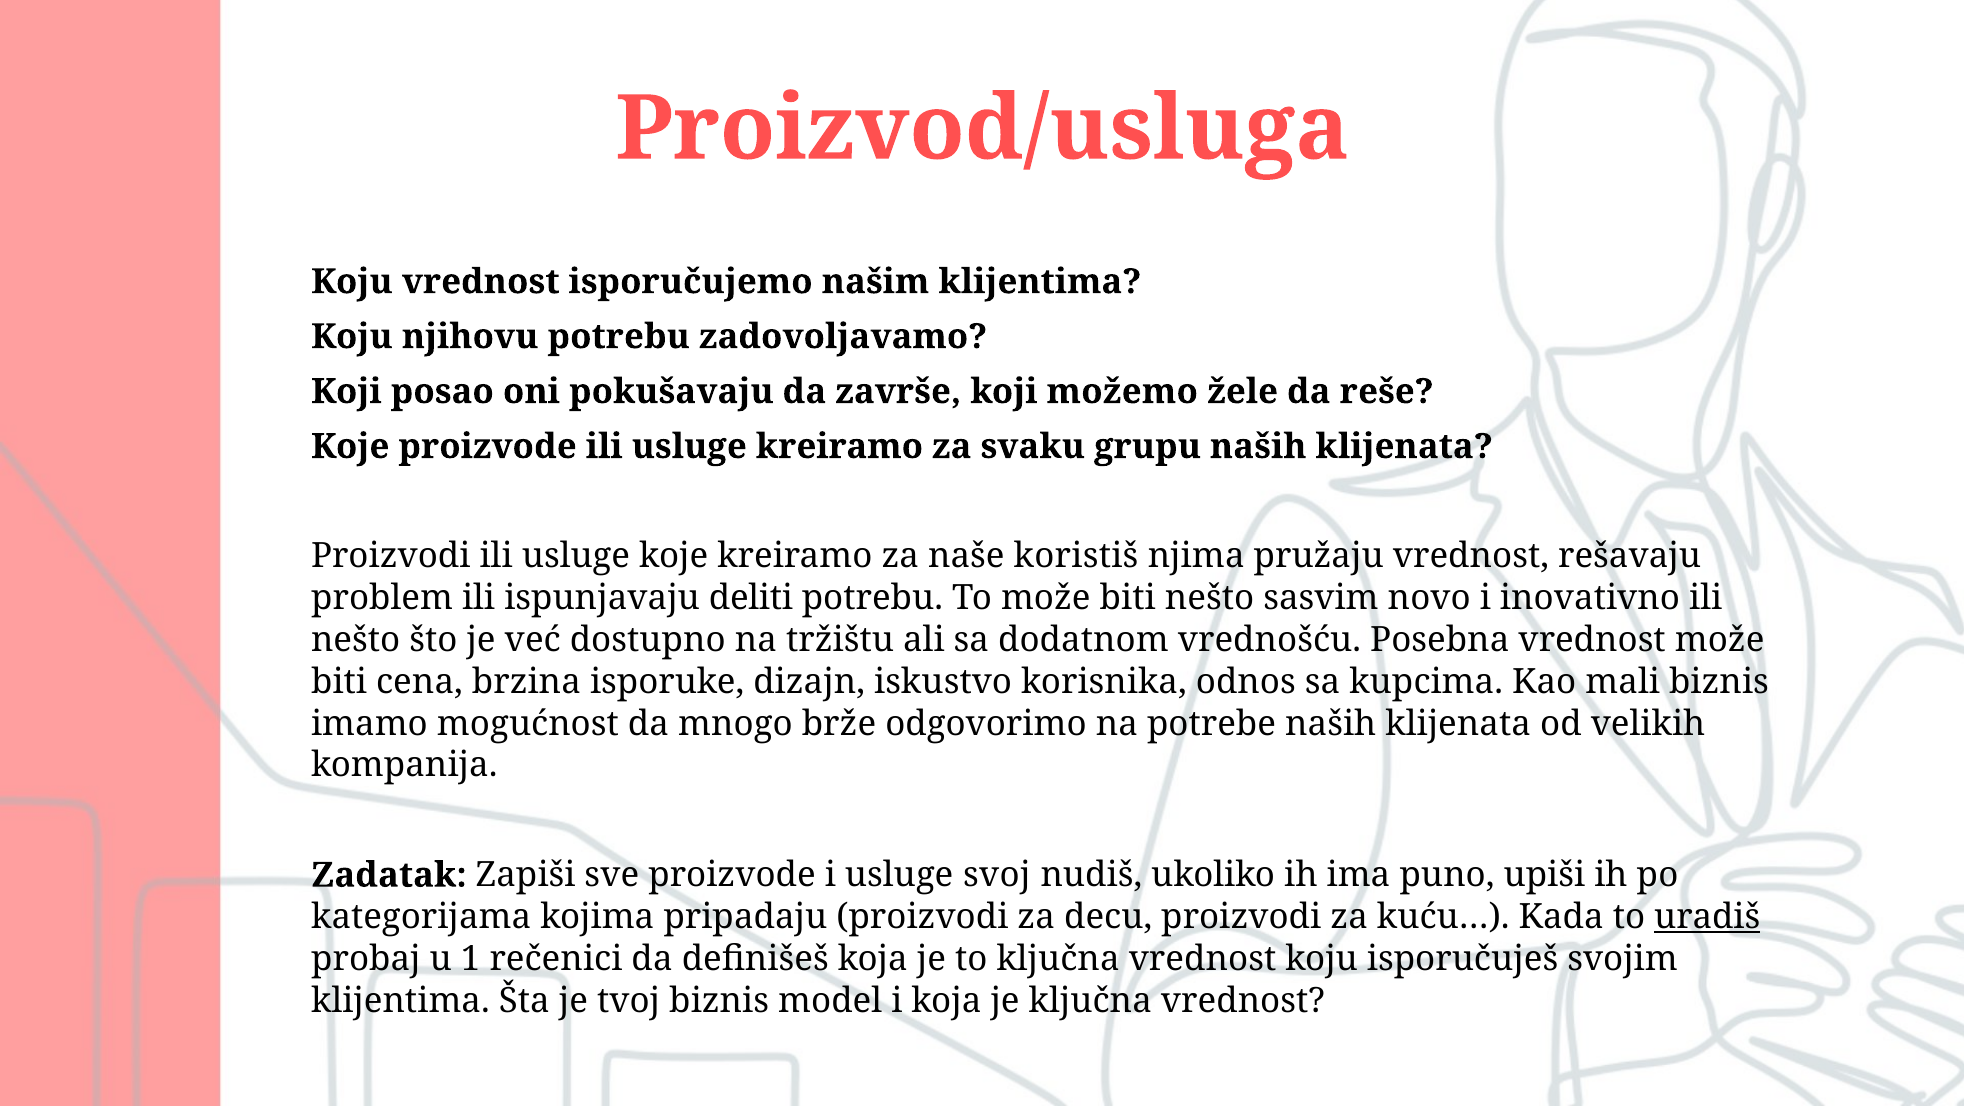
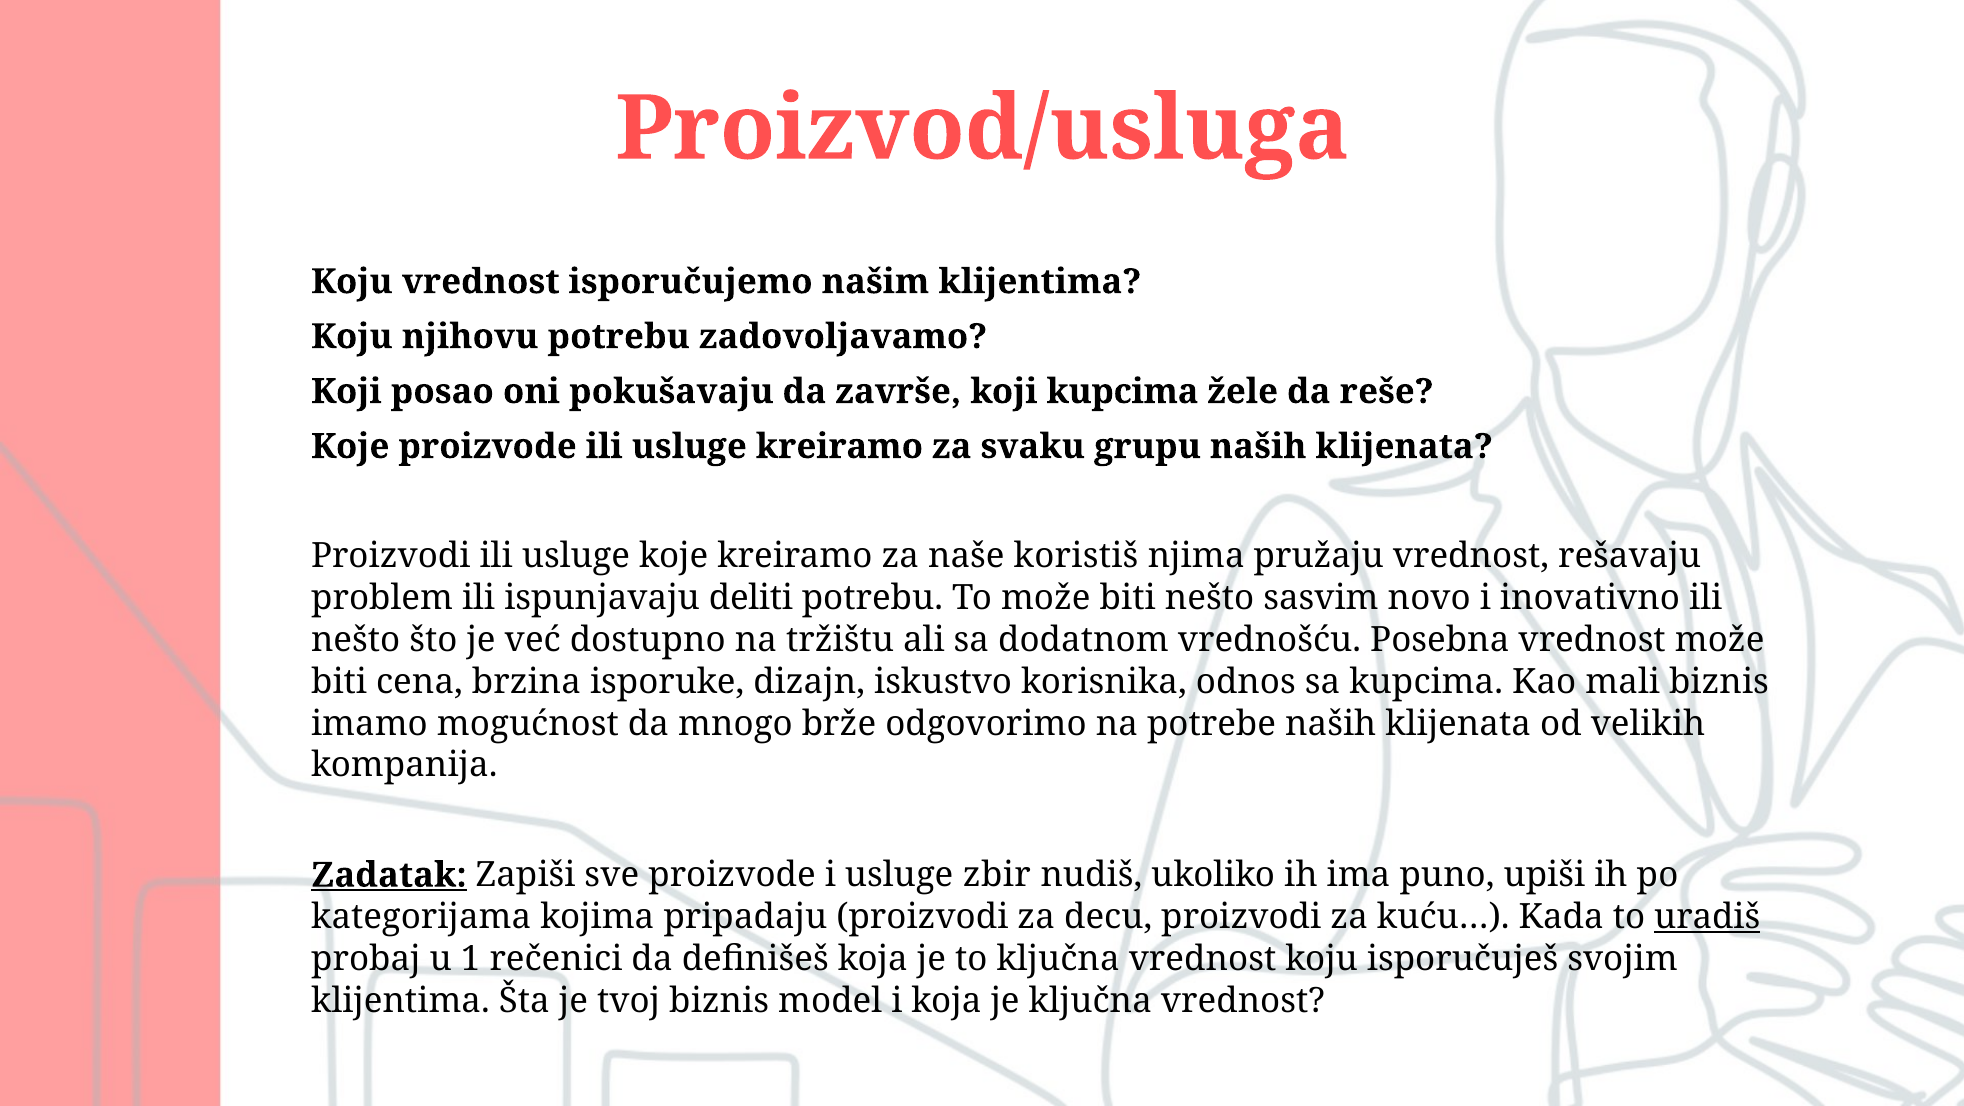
koji možemo: možemo -> kupcima (1123, 392)
Zadatak underline: none -> present (389, 876)
svoj: svoj -> zbir (997, 876)
